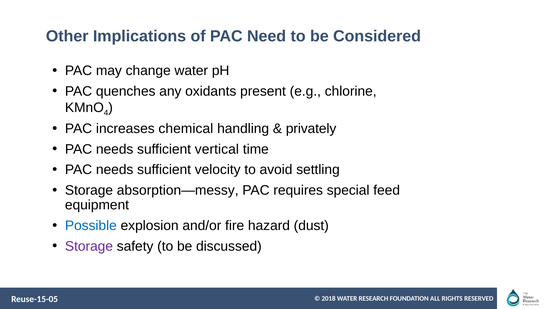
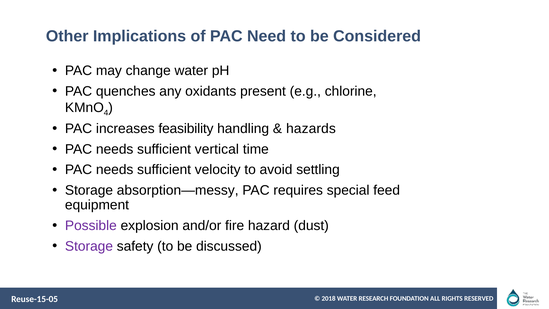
chemical: chemical -> feasibility (186, 129)
privately: privately -> hazards (311, 129)
Possible colour: blue -> purple (91, 226)
